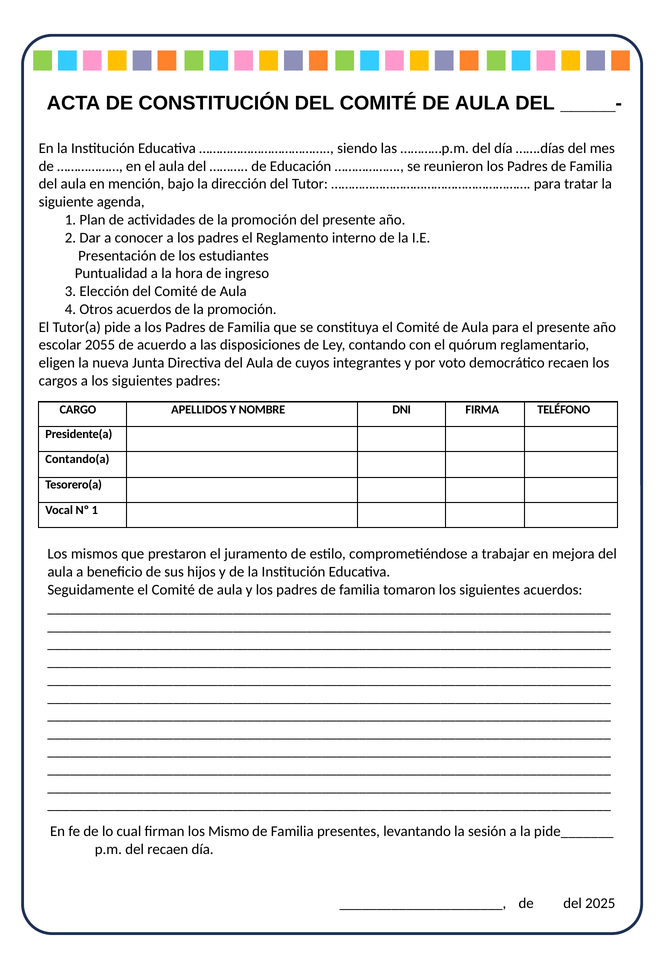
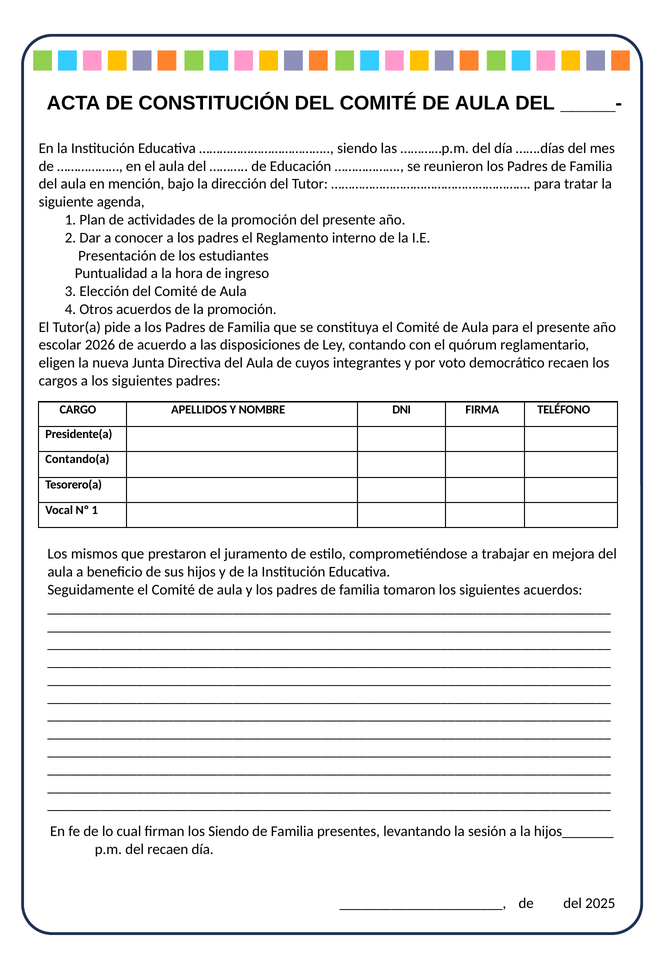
2055: 2055 -> 2026 (100, 345)
los Mismo: Mismo -> Siendo (229, 832)
pide_______: pide_______ -> hijos_______ (574, 832)
